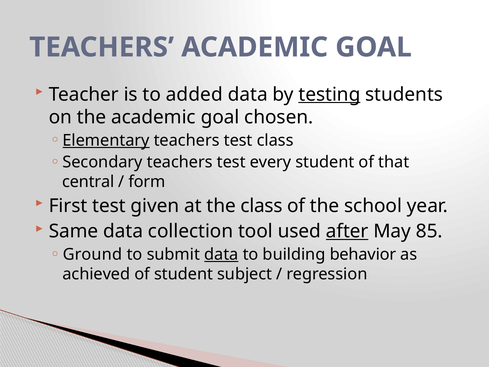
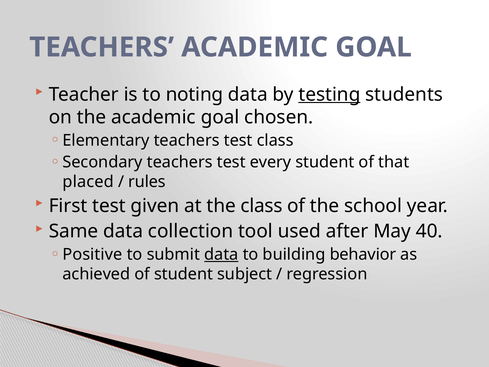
added: added -> noting (195, 94)
Elementary underline: present -> none (106, 140)
central: central -> placed (88, 182)
form: form -> rules (147, 182)
after underline: present -> none (347, 231)
85: 85 -> 40 (429, 231)
Ground: Ground -> Positive (92, 254)
